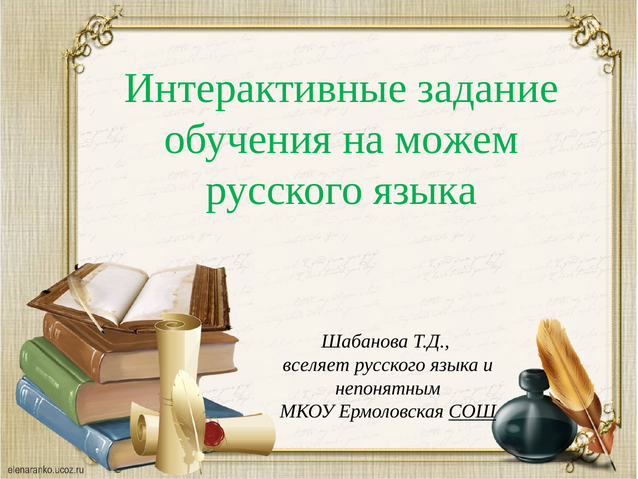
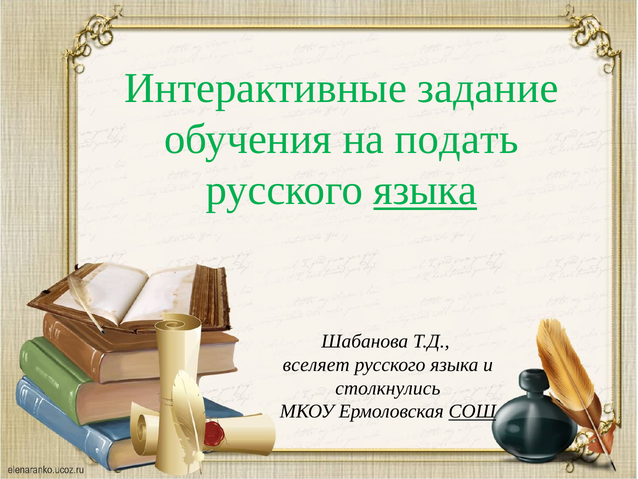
можем: можем -> подать (457, 139)
языка underline: none -> present (425, 190)
непонятным: непонятным -> столкнулись (388, 388)
